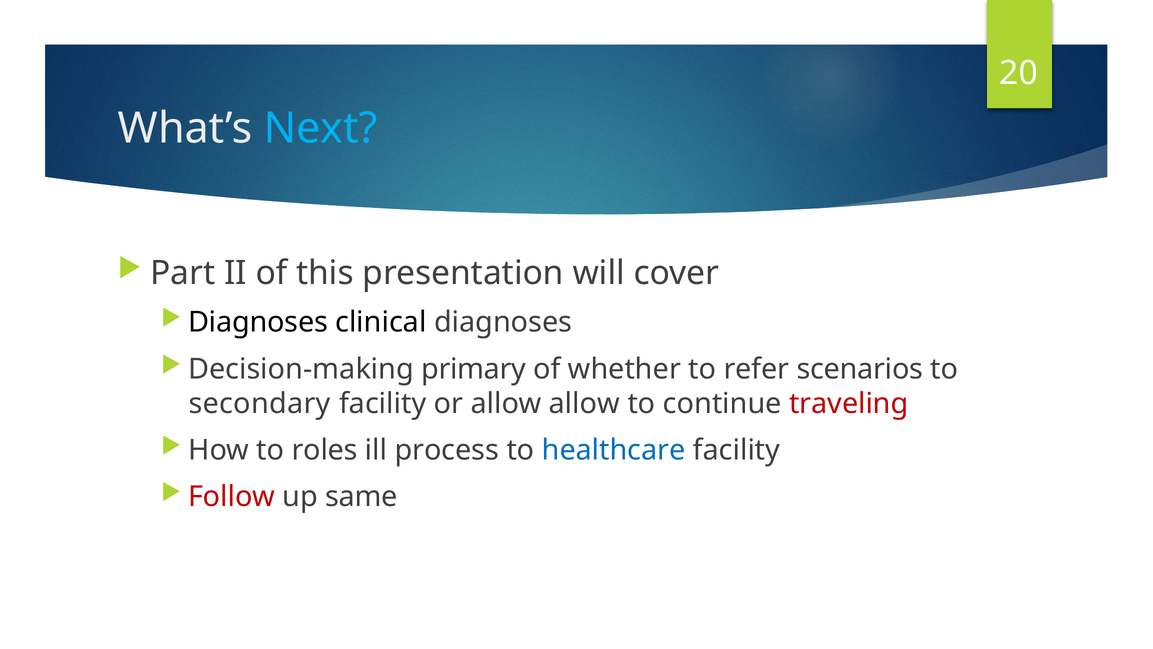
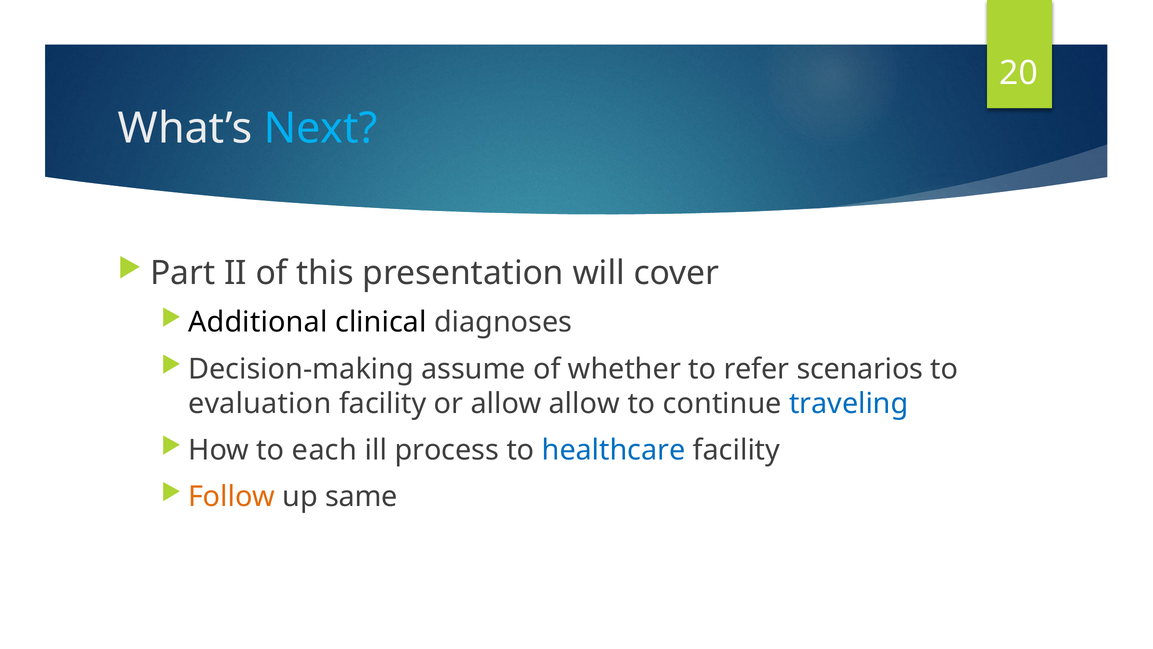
Diagnoses: Diagnoses -> Additional (258, 322)
primary: primary -> assume (474, 369)
secondary: secondary -> evaluation (260, 403)
traveling colour: red -> blue (849, 403)
roles: roles -> each (324, 450)
Follow colour: red -> orange (232, 497)
